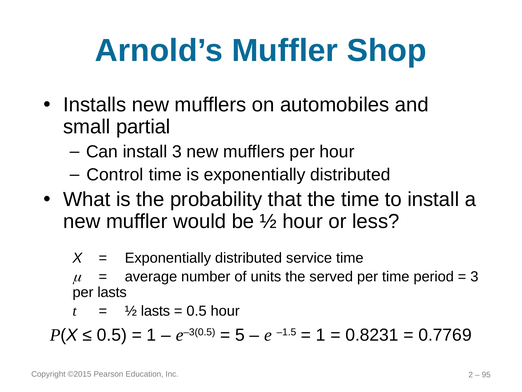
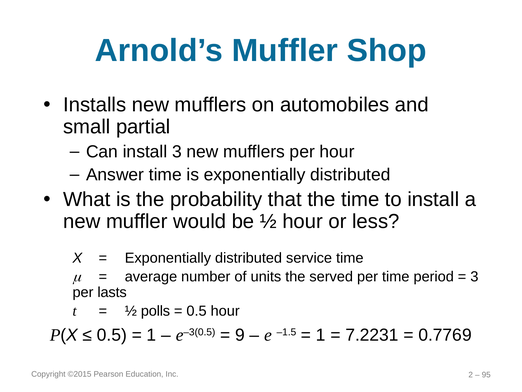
Control: Control -> Answer (115, 175)
½ lasts: lasts -> polls (155, 310)
5: 5 -> 9 (240, 335)
0.8231: 0.8231 -> 7.2231 (372, 335)
